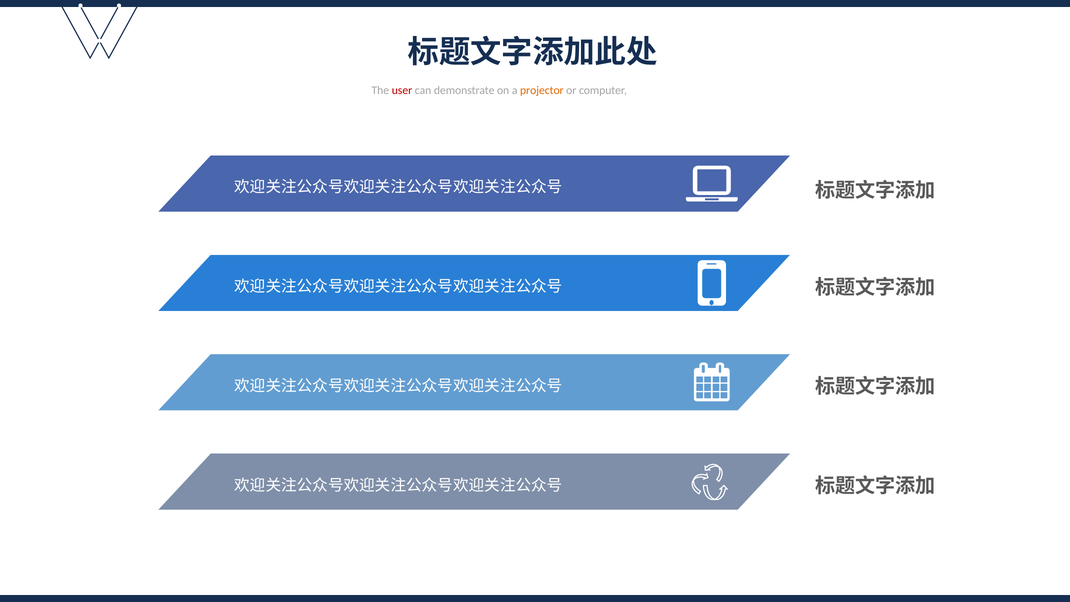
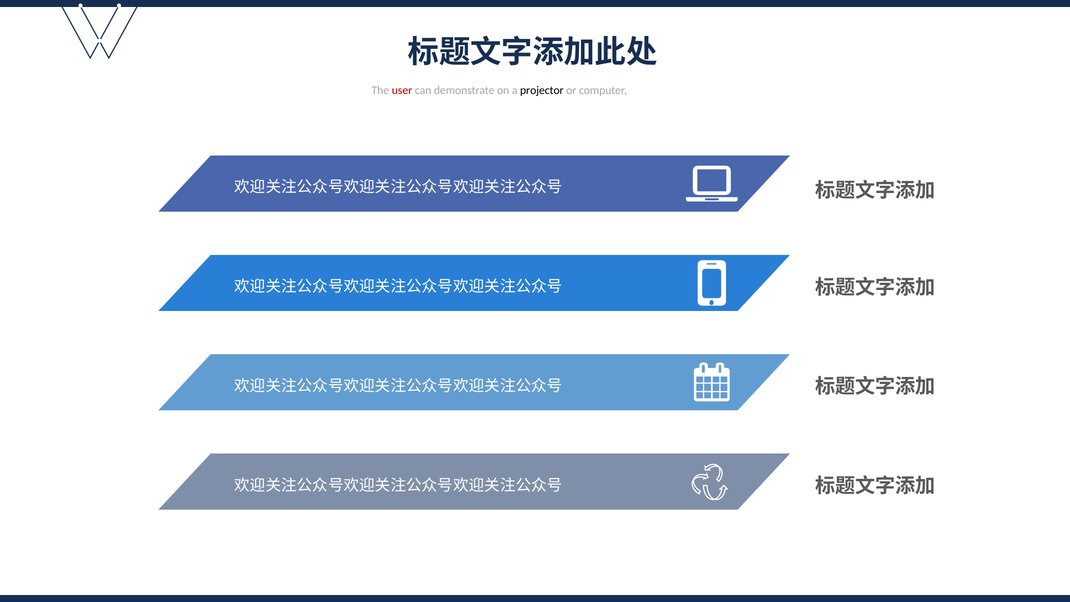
projector colour: orange -> black (542, 91)
